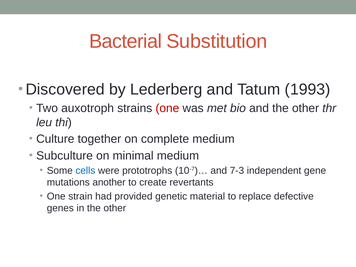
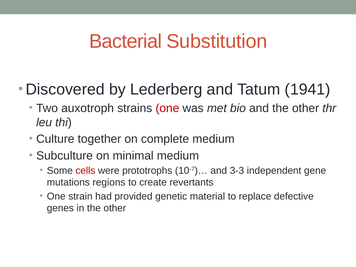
1993: 1993 -> 1941 (308, 90)
cells colour: blue -> red (85, 171)
7-3: 7-3 -> 3-3 (237, 171)
another: another -> regions (109, 182)
